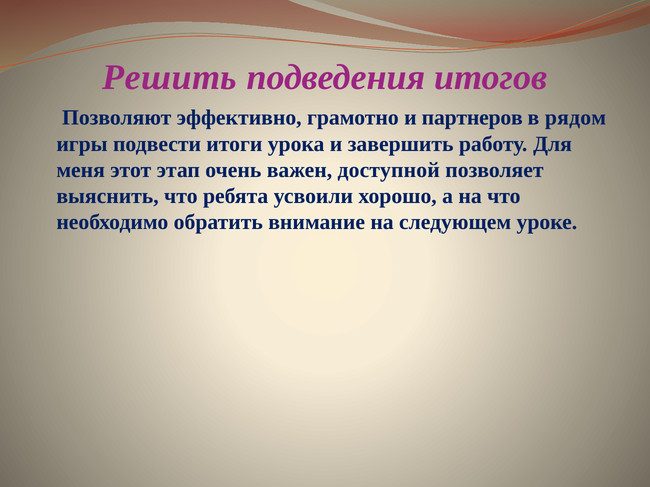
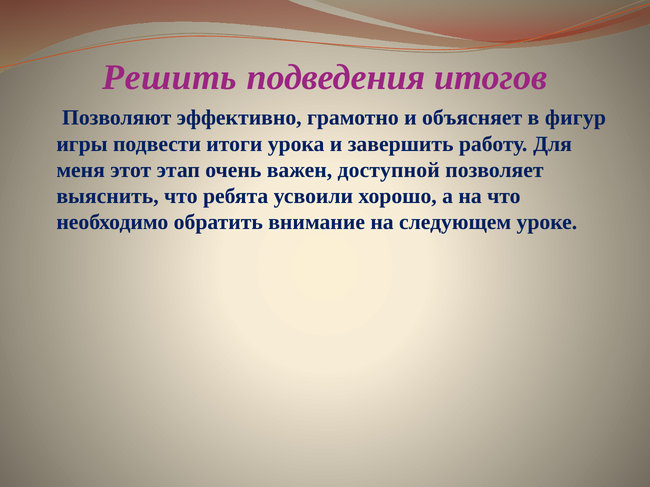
партнеров: партнеров -> объясняет (472, 118)
рядом: рядом -> фигур (576, 118)
